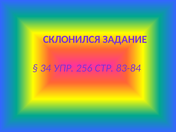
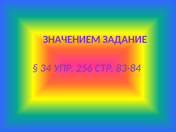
СКЛОНИЛСЯ: СКЛОНИЛСЯ -> ЗНАЧЕНИЕМ (72, 39)
